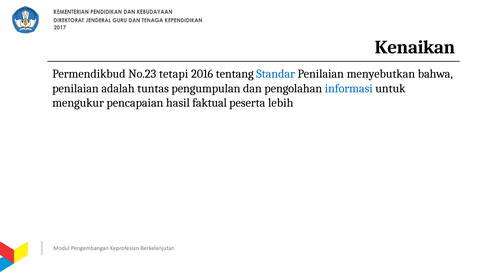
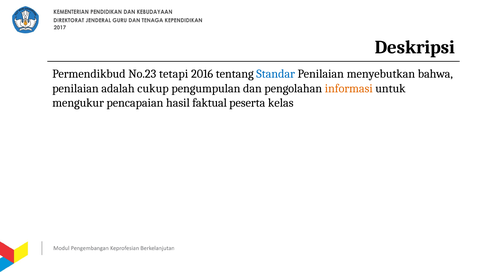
Kenaikan: Kenaikan -> Deskripsi (415, 47)
tuntas: tuntas -> cukup (153, 89)
informasi colour: blue -> orange (349, 89)
lebih: lebih -> kelas (281, 103)
